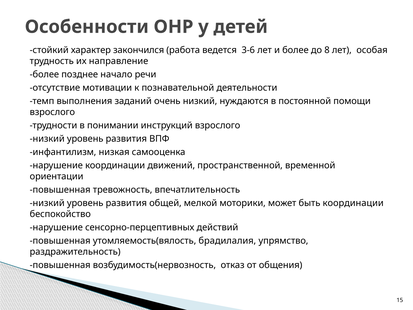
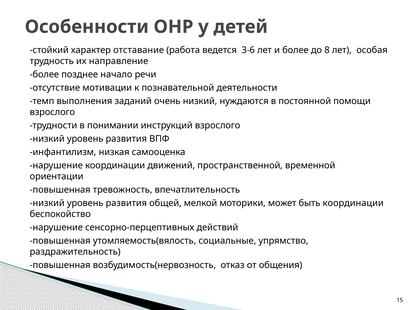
закончился: закончился -> отставание (139, 50)
брадилалия: брадилалия -> социальные (227, 240)
